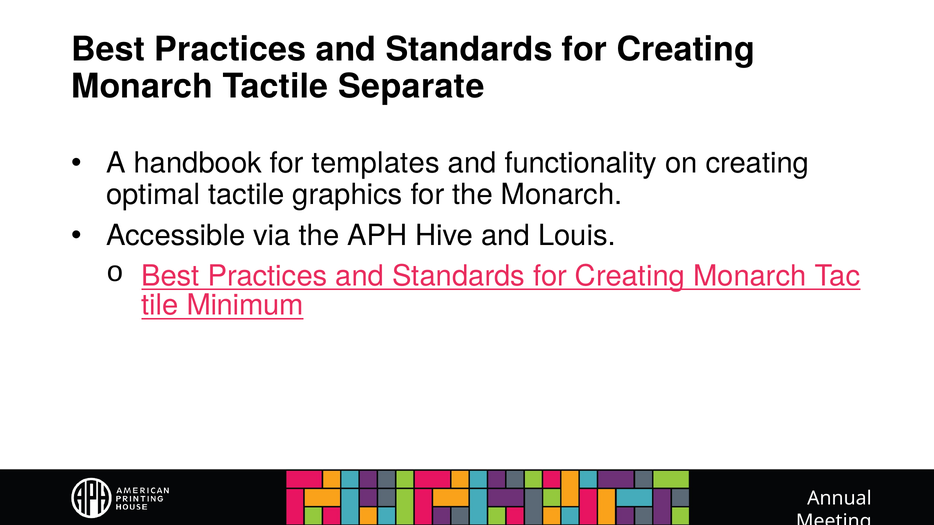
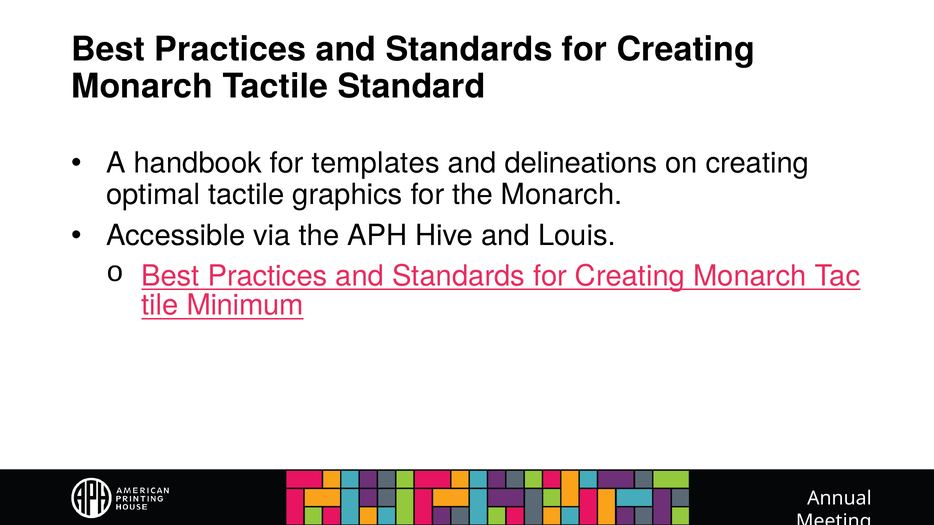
Separate: Separate -> Standard (412, 86)
functionality: functionality -> delineations (581, 163)
